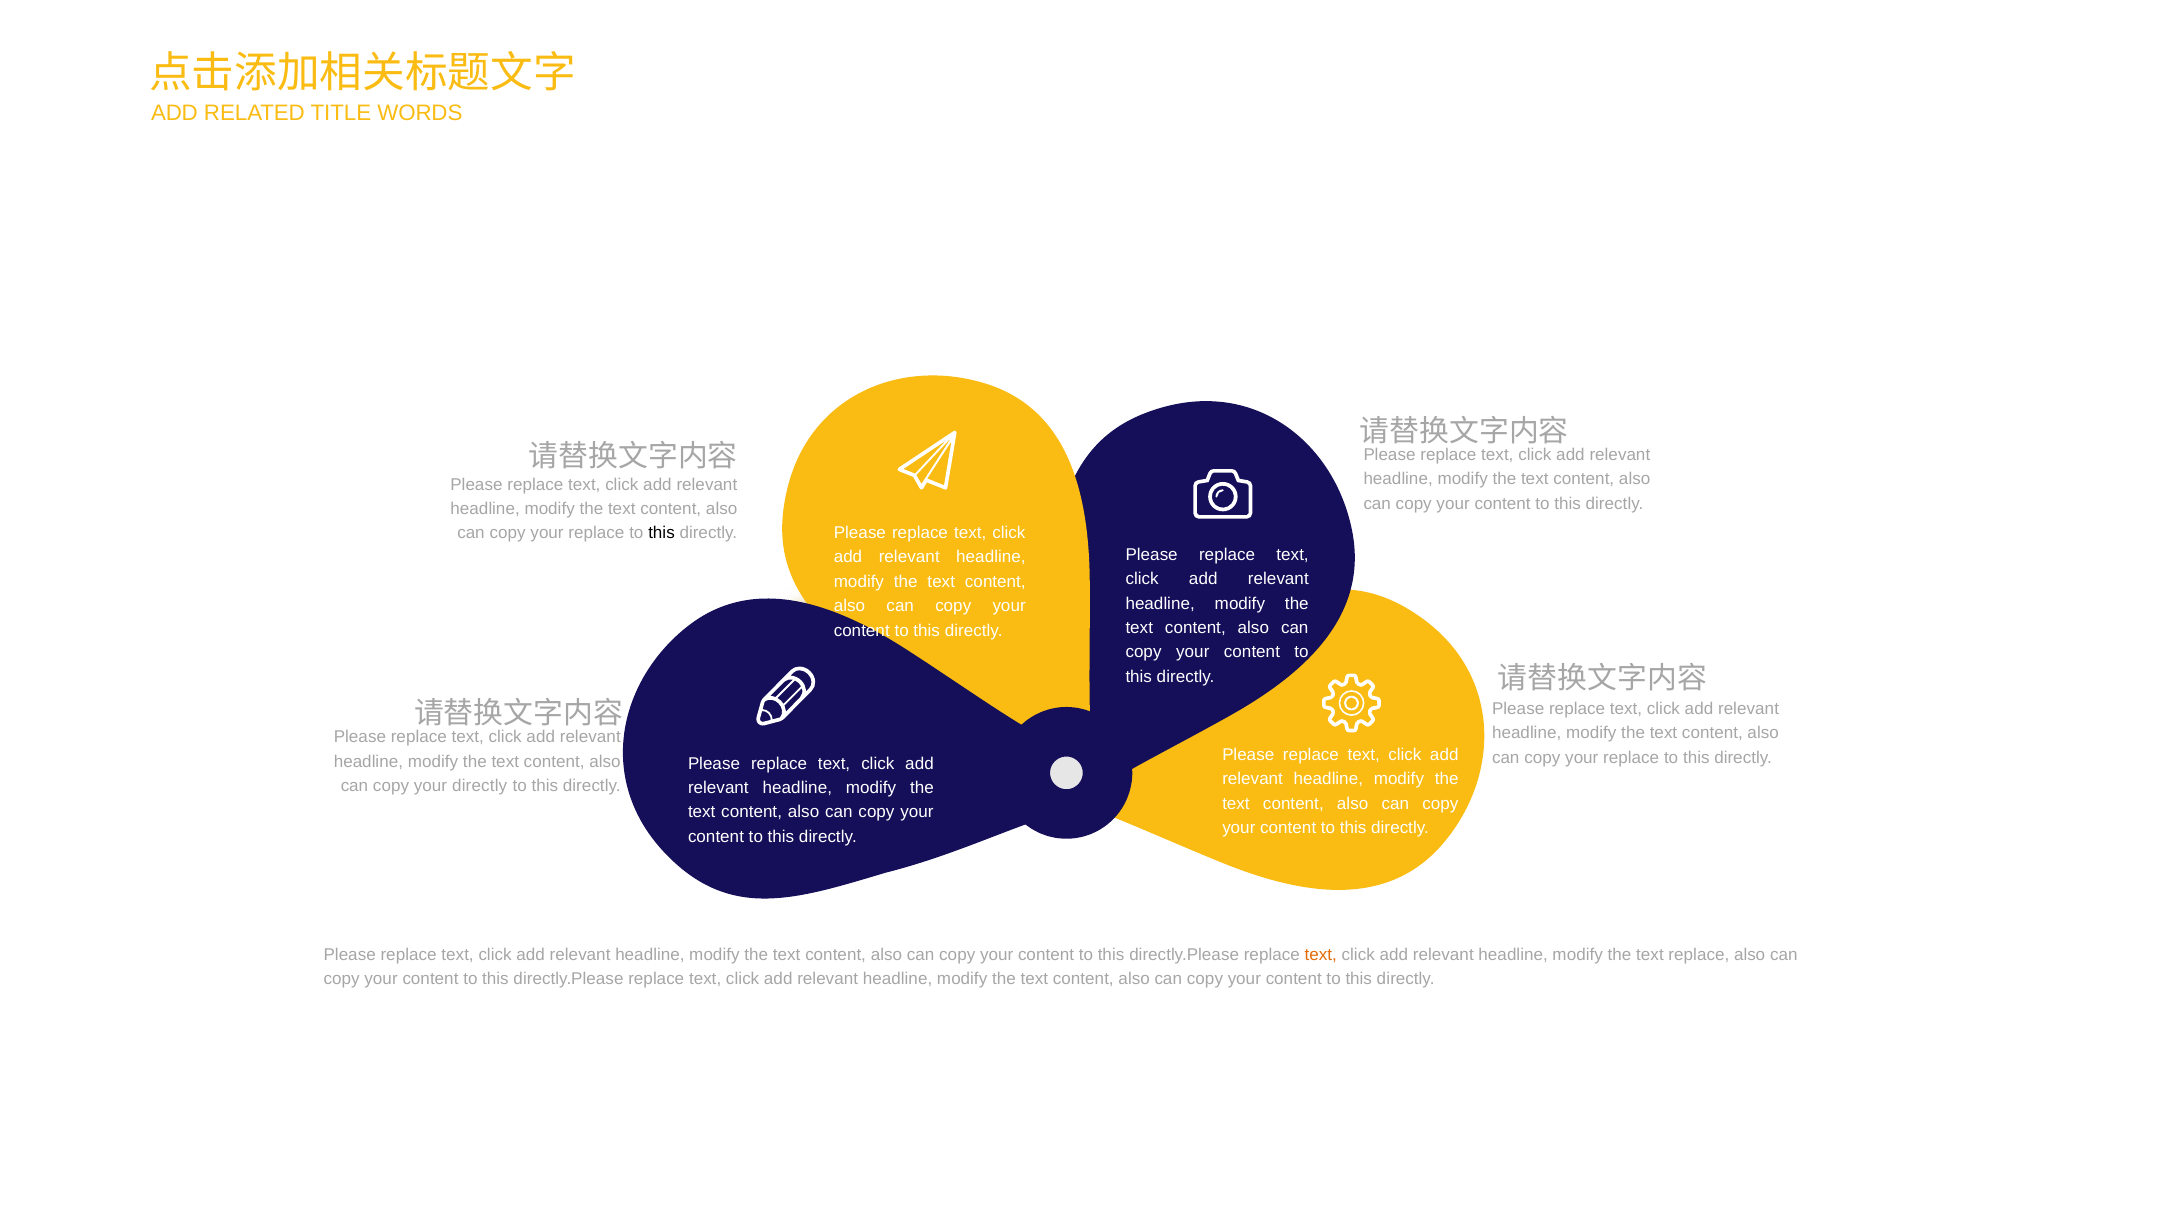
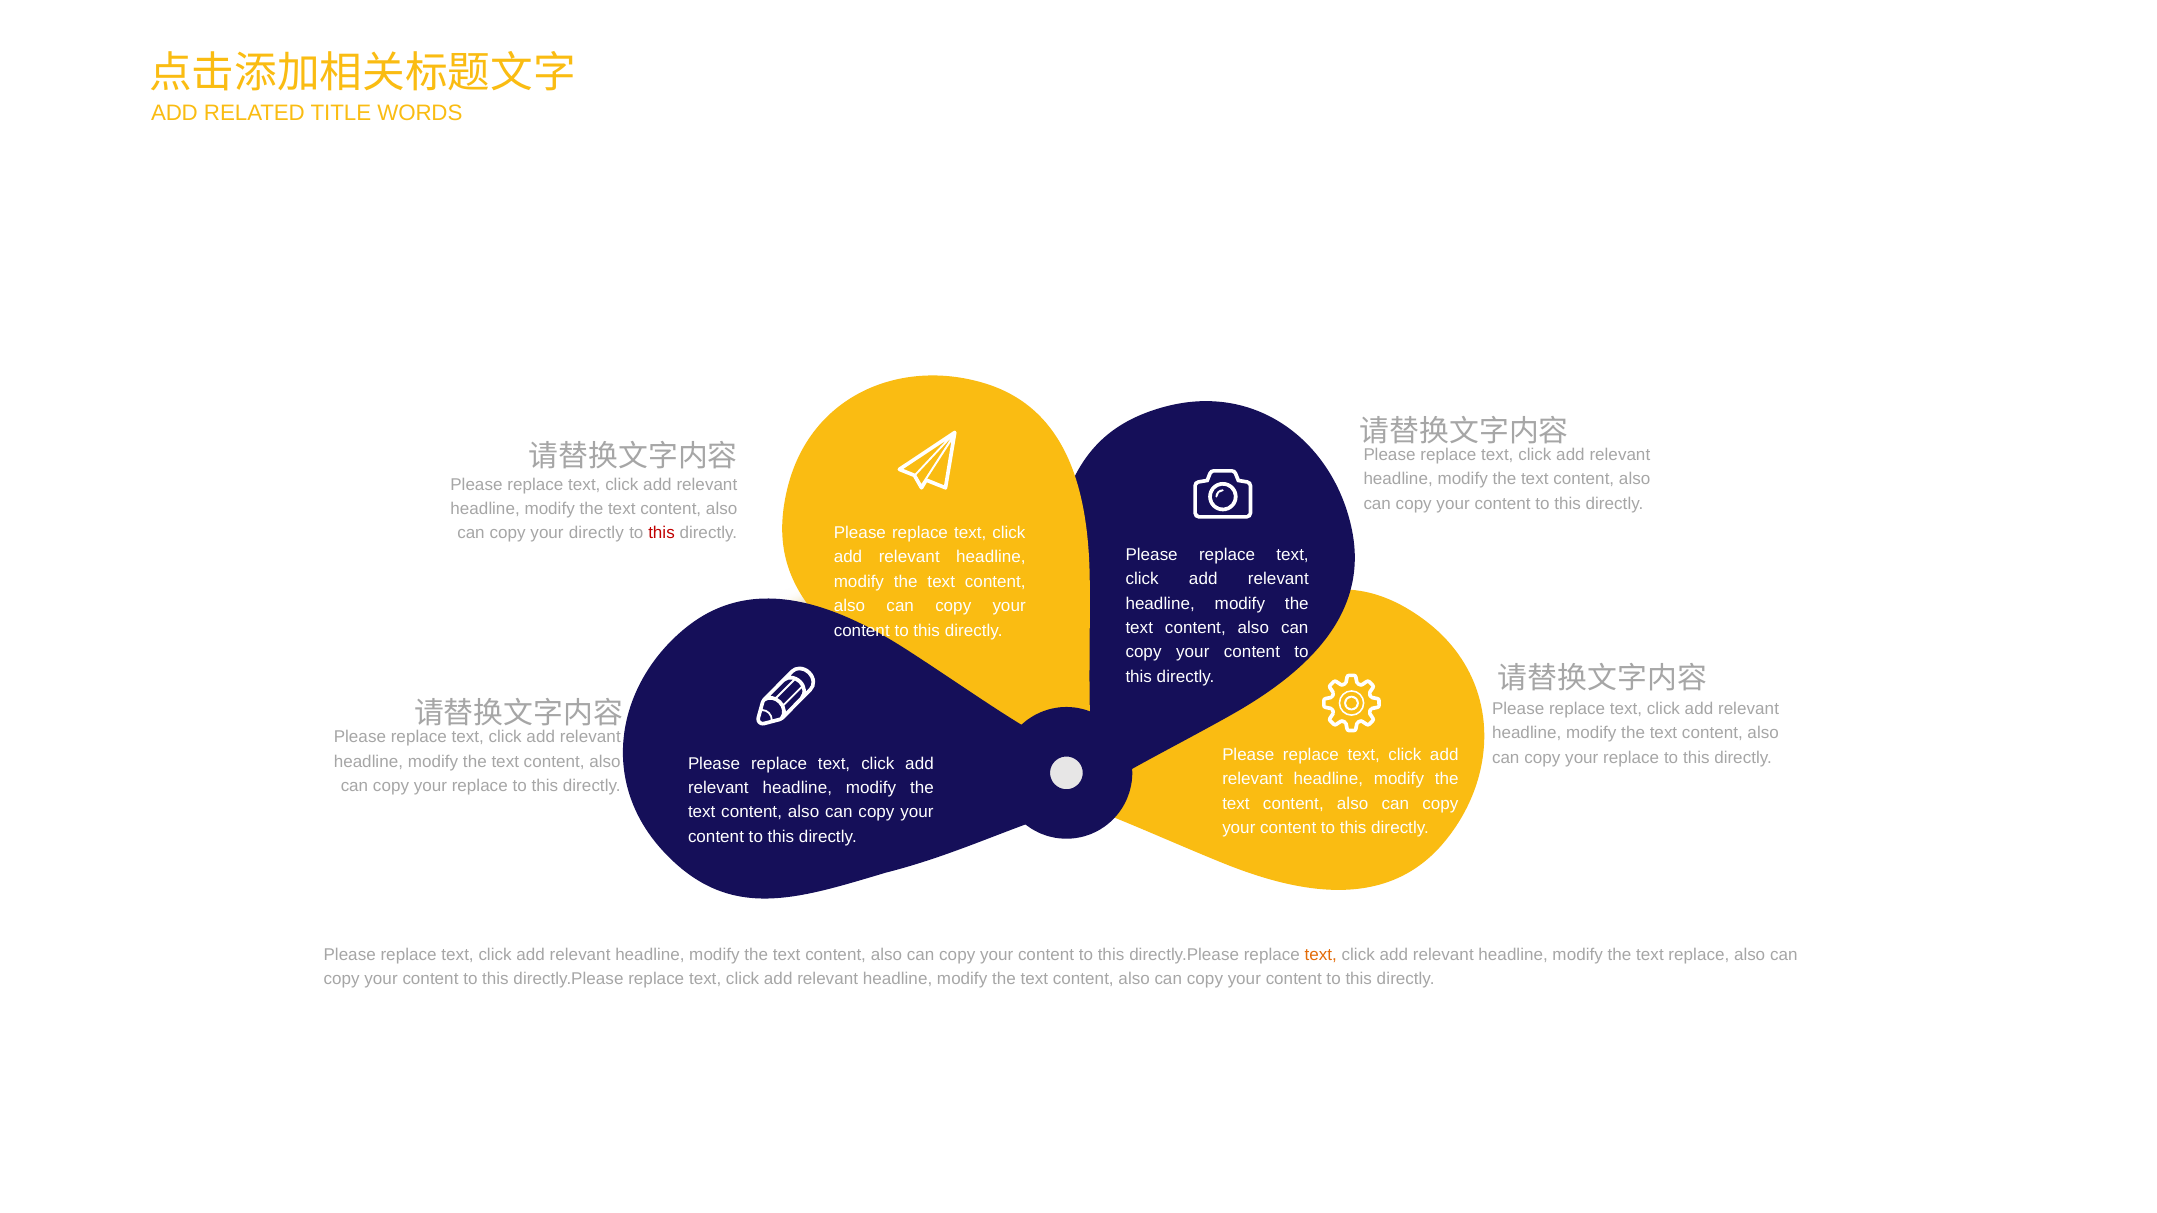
replace: replace -> directly (596, 533)
this colour: black -> red (662, 533)
directly: directly -> replace (480, 786)
